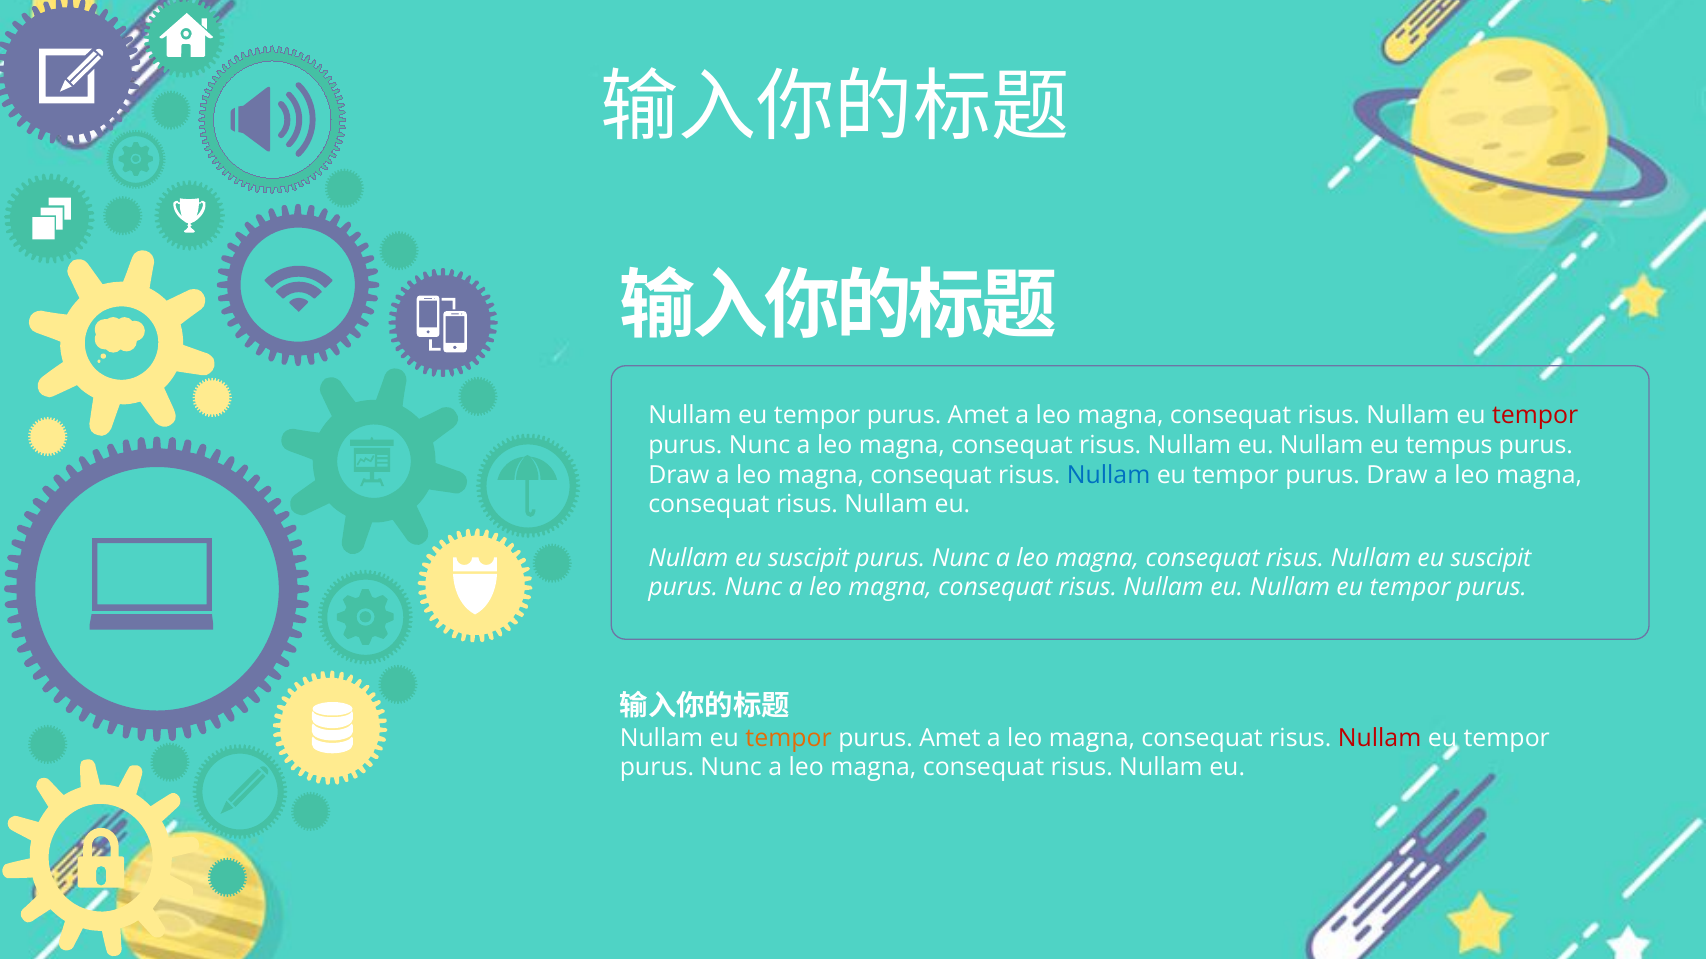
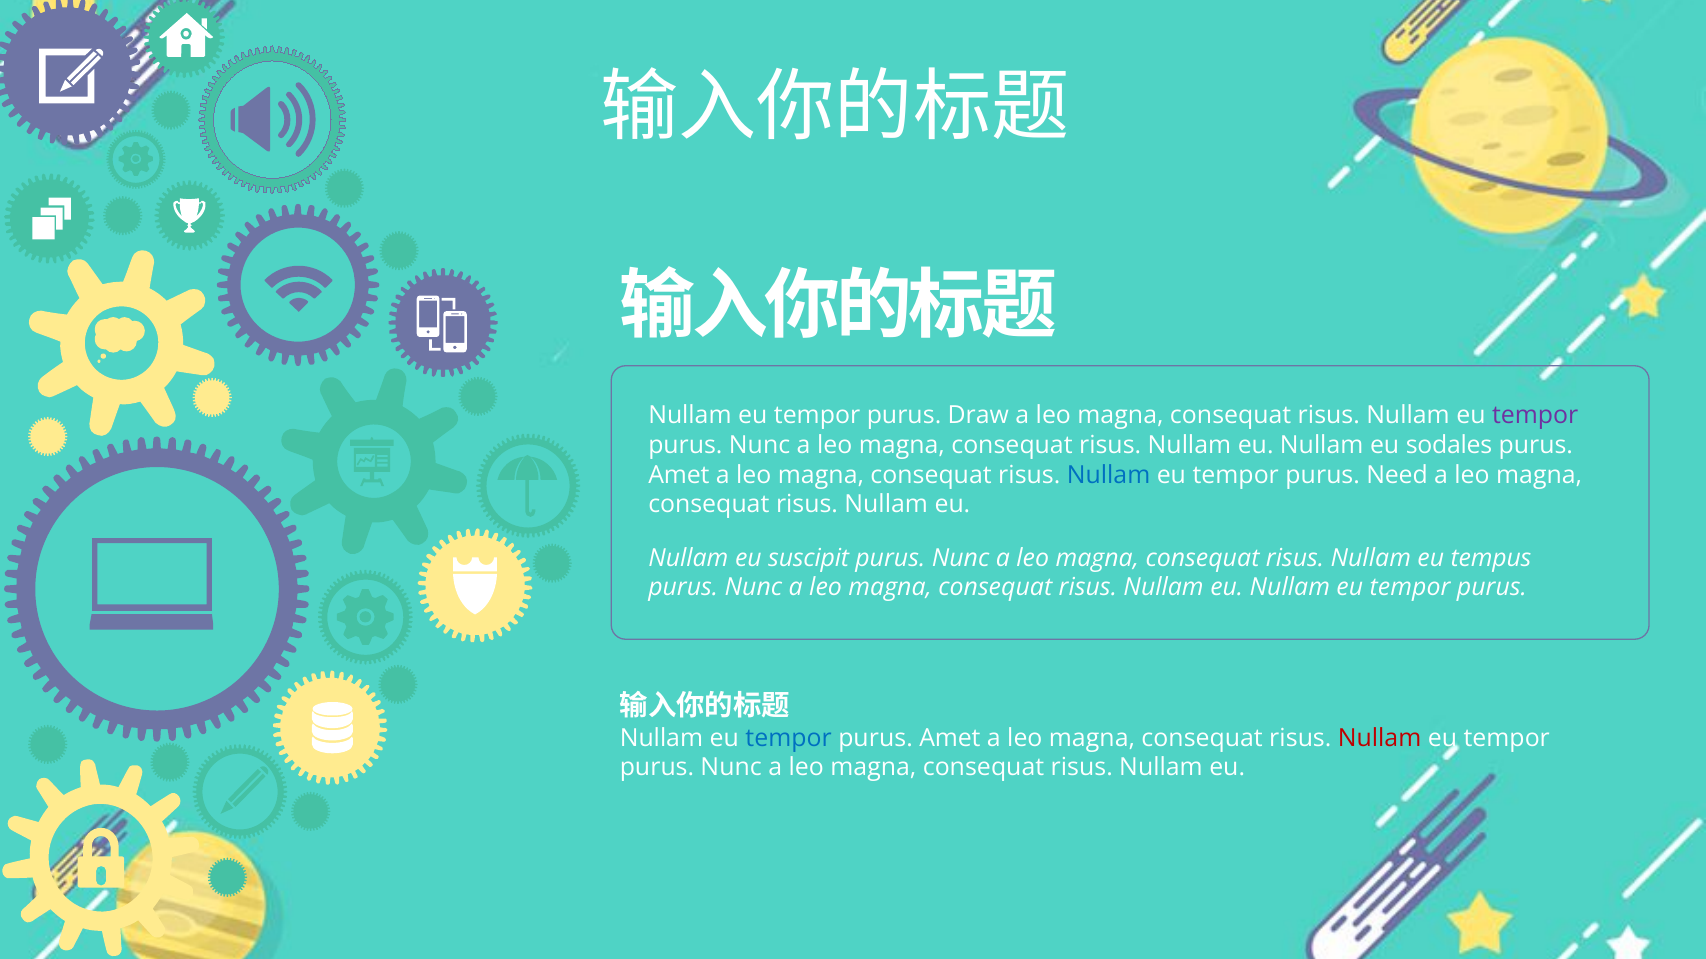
Amet: Amet -> Draw (978, 415)
tempor colour: red -> purple (1535, 415)
tempus: tempus -> sodales (1449, 445)
Draw: Draw -> Amet (679, 475)
tempor purus Draw: Draw -> Need (1397, 475)
risus Nullam eu suscipit: suscipit -> tempus (1491, 558)
tempor colour: orange -> blue (789, 738)
